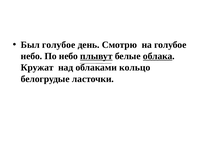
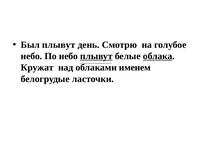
Был голубое: голубое -> плывут (59, 45)
кольцо: кольцо -> именем (135, 67)
